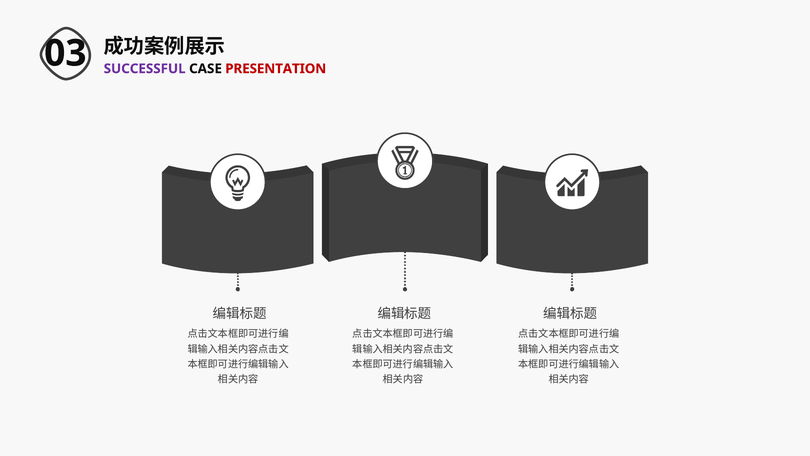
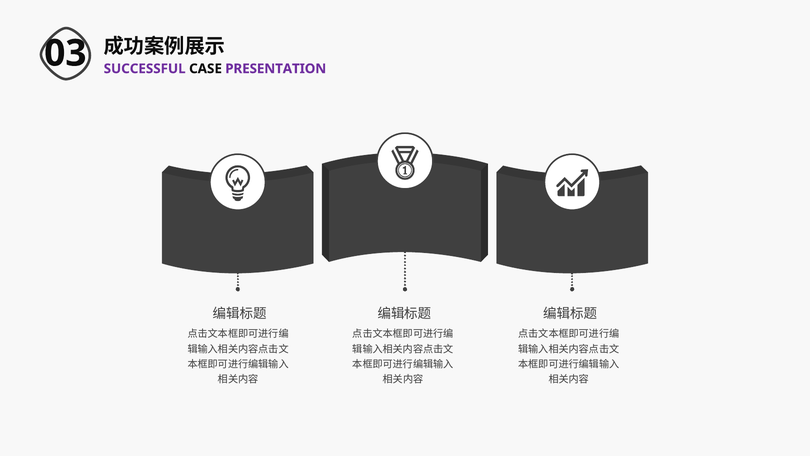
PRESENTATION colour: red -> purple (276, 69)
